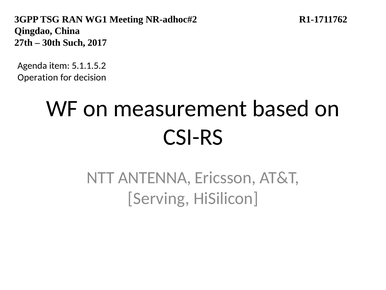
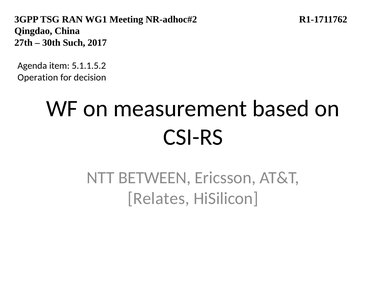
ANTENNA: ANTENNA -> BETWEEN (155, 177)
Serving: Serving -> Relates (159, 198)
